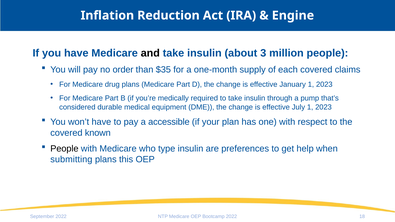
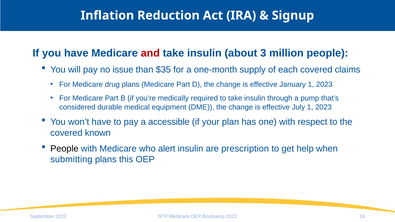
Engine: Engine -> Signup (293, 15)
and colour: black -> red (150, 53)
order: order -> issue (123, 70)
type: type -> alert (167, 149)
preferences: preferences -> prescription (245, 149)
